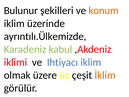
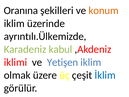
Bulunur: Bulunur -> Oranına (21, 10)
Ihtiyacı: Ihtiyacı -> Yetişen (63, 62)
İklim colour: orange -> blue (105, 75)
